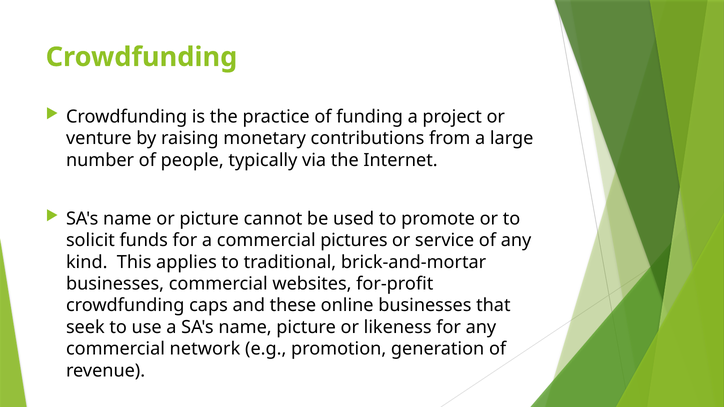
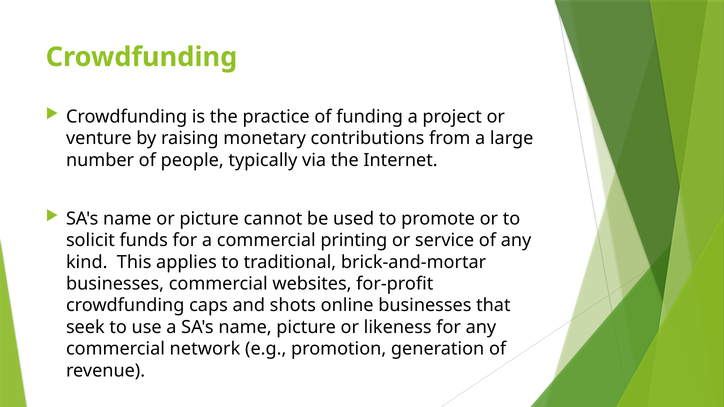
pictures: pictures -> printing (354, 241)
these: these -> shots (293, 306)
